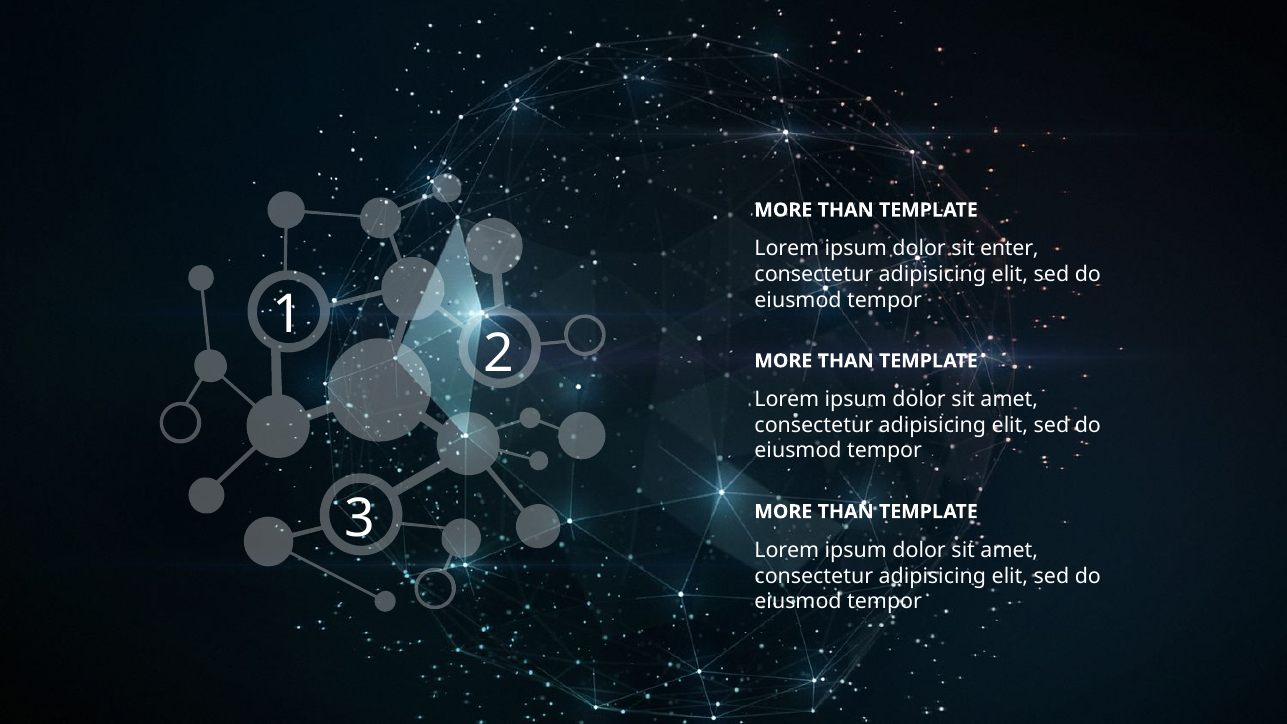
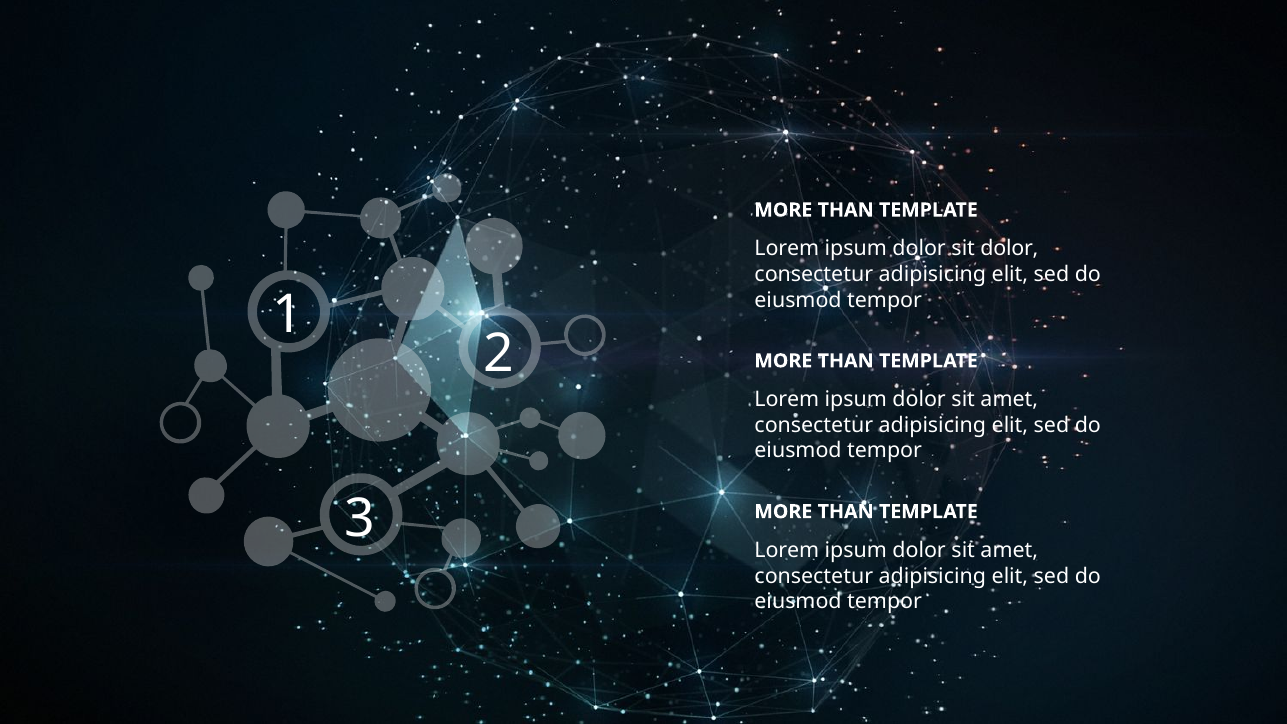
sit enter: enter -> dolor (1009, 249)
